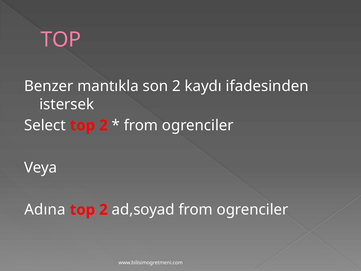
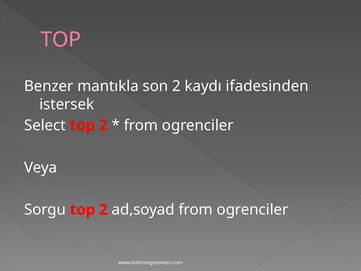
Adına: Adına -> Sorgu (45, 210)
